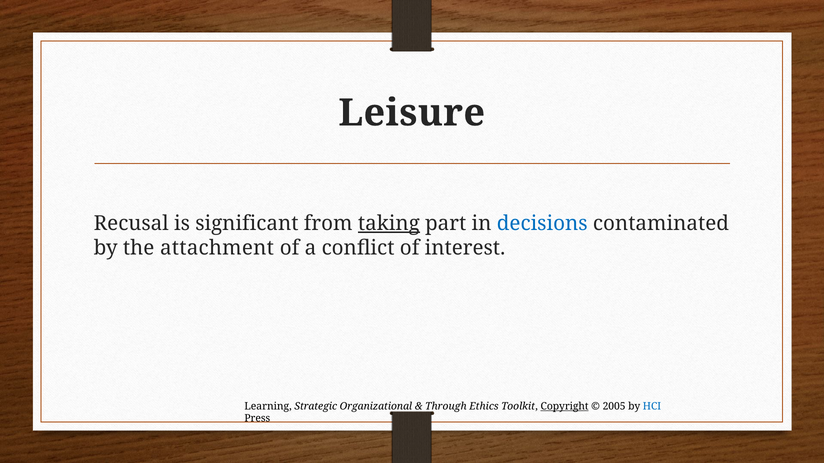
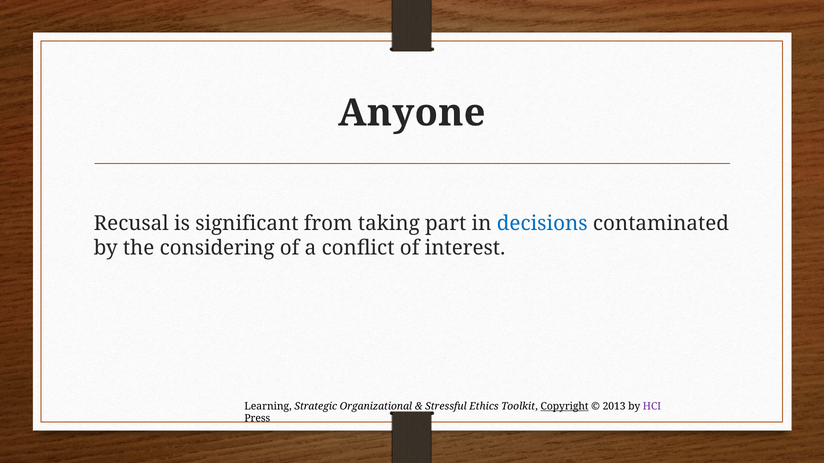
Leisure: Leisure -> Anyone (412, 113)
taking underline: present -> none (389, 224)
attachment: attachment -> considering (217, 248)
Through: Through -> Stressful (446, 407)
2005: 2005 -> 2013 (614, 407)
HCI colour: blue -> purple (652, 407)
